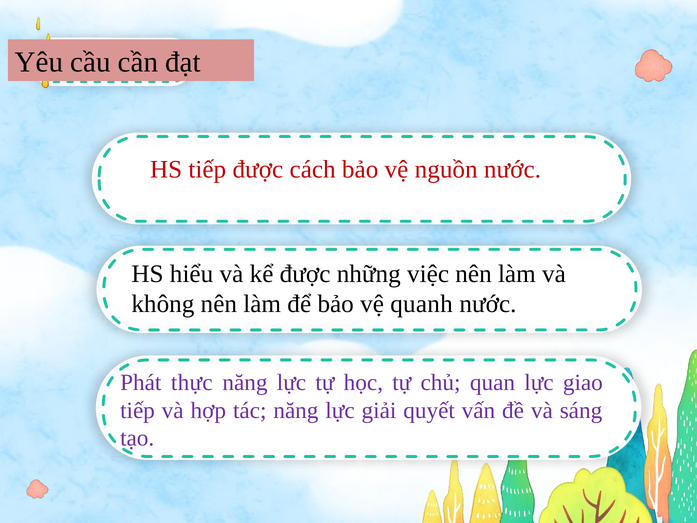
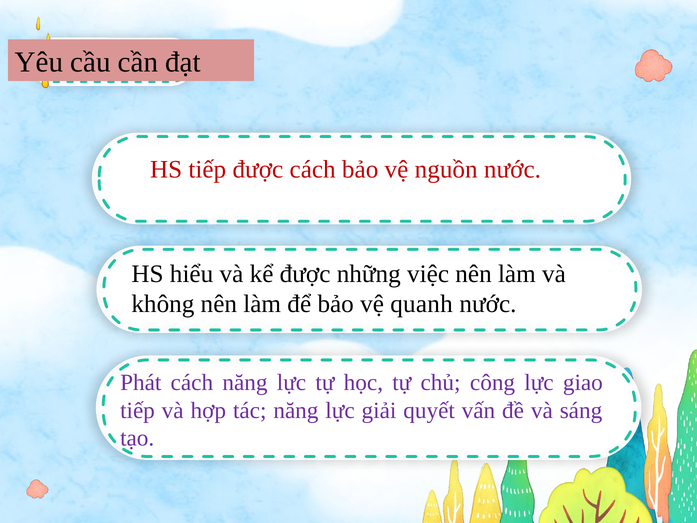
Phát thực: thực -> cách (192, 382)
quan: quan -> công (493, 382)
